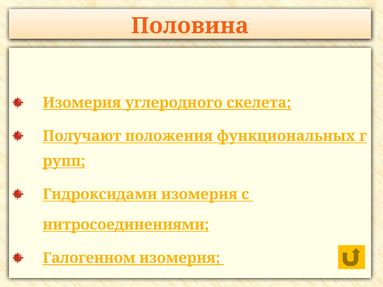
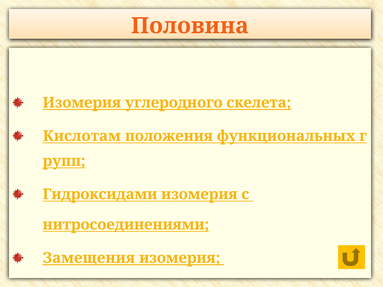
Получают: Получают -> Кислотам (82, 136)
Галогенном: Галогенном -> Замещения (89, 258)
